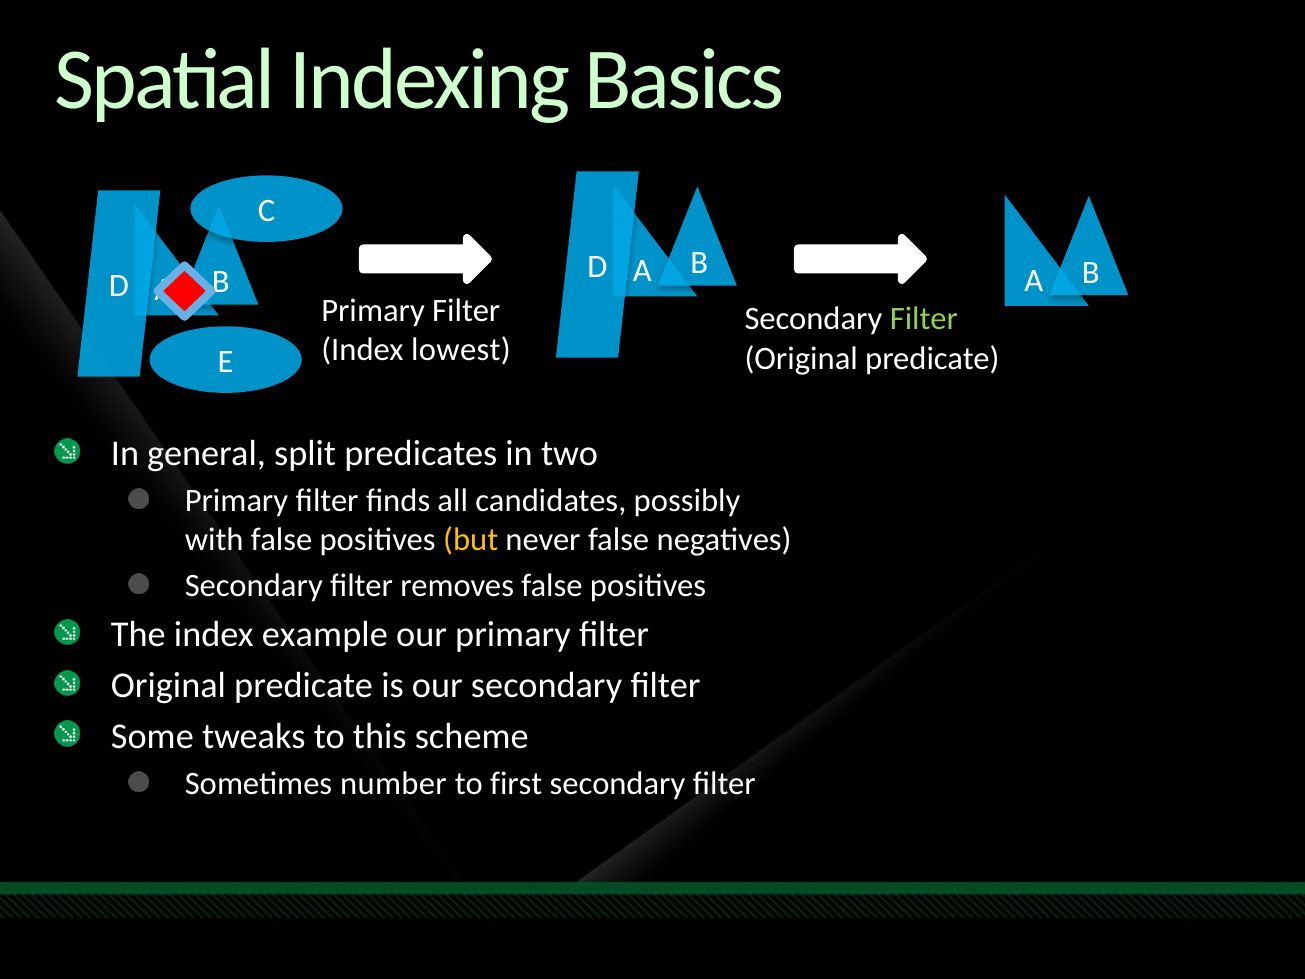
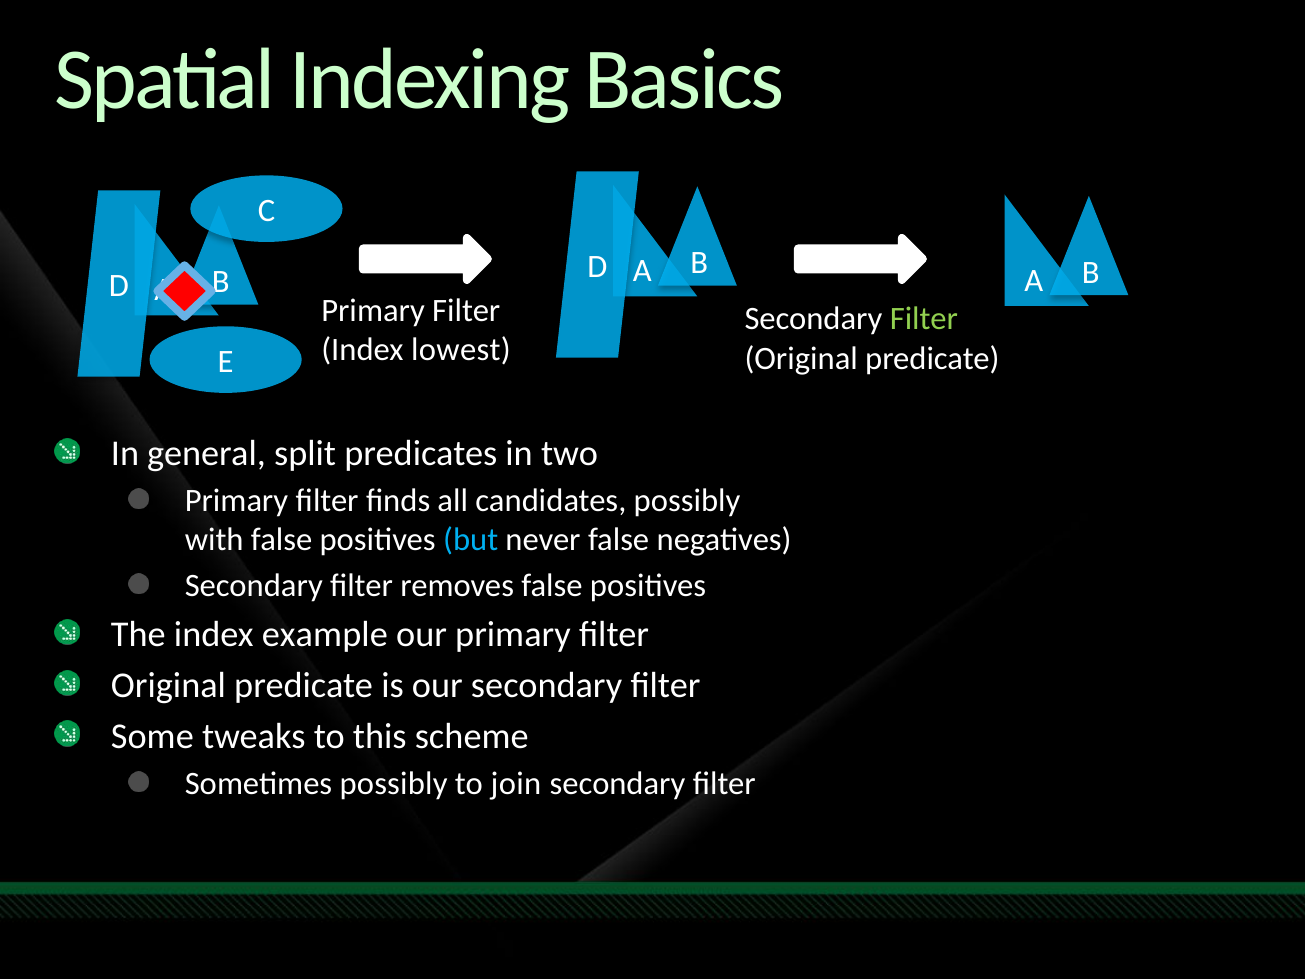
but colour: yellow -> light blue (471, 540)
Sometimes number: number -> possibly (394, 784)
first: first -> join (516, 784)
